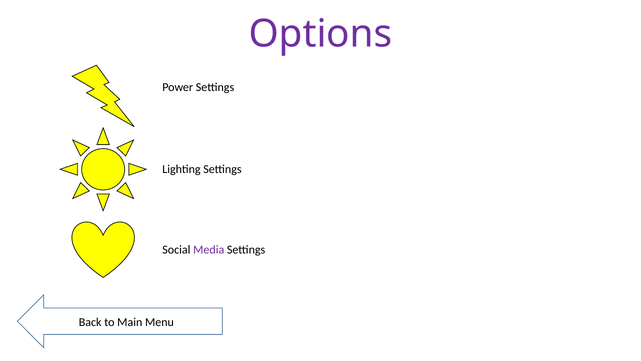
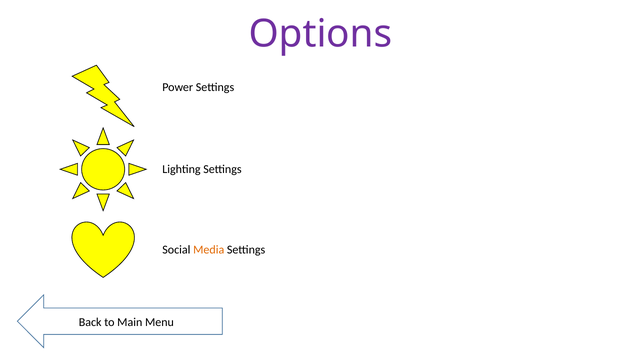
Media colour: purple -> orange (209, 249)
